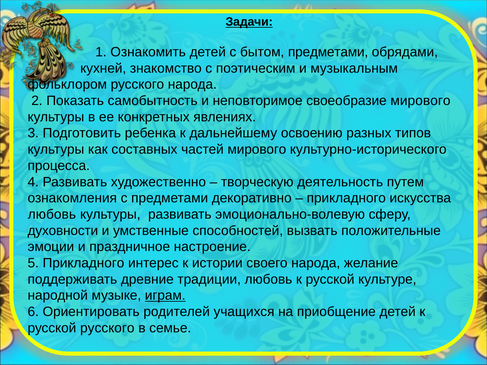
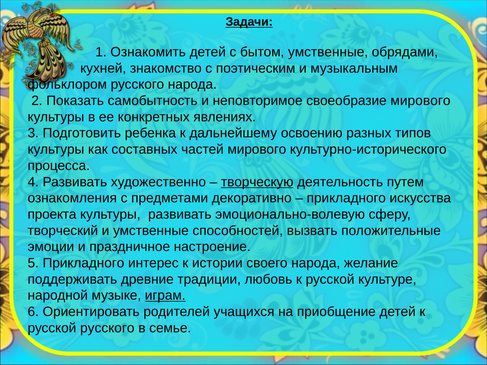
бытом предметами: предметами -> умственные (328, 52)
творческую underline: none -> present (257, 182)
любовь: любовь -> проекта (52, 214)
духовности: духовности -> творческий (63, 231)
